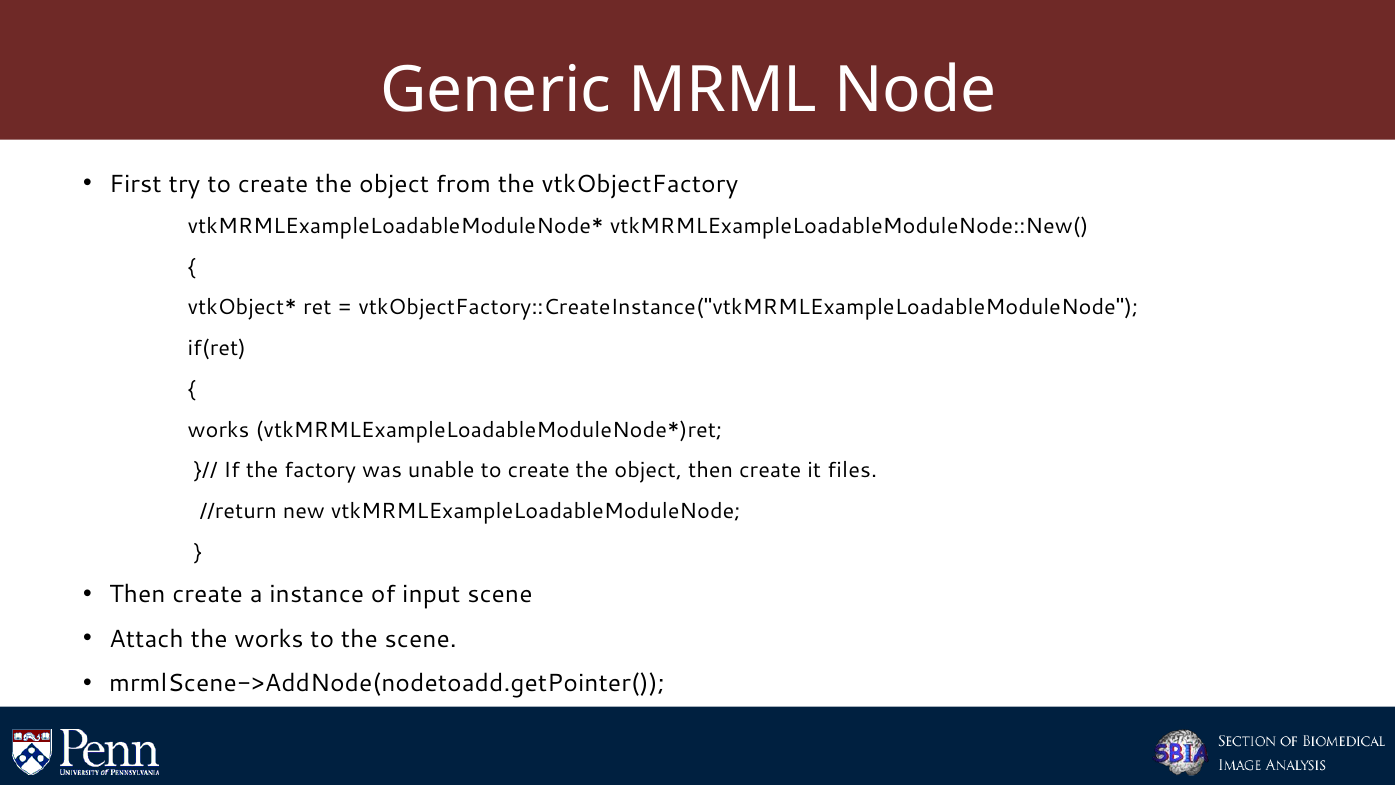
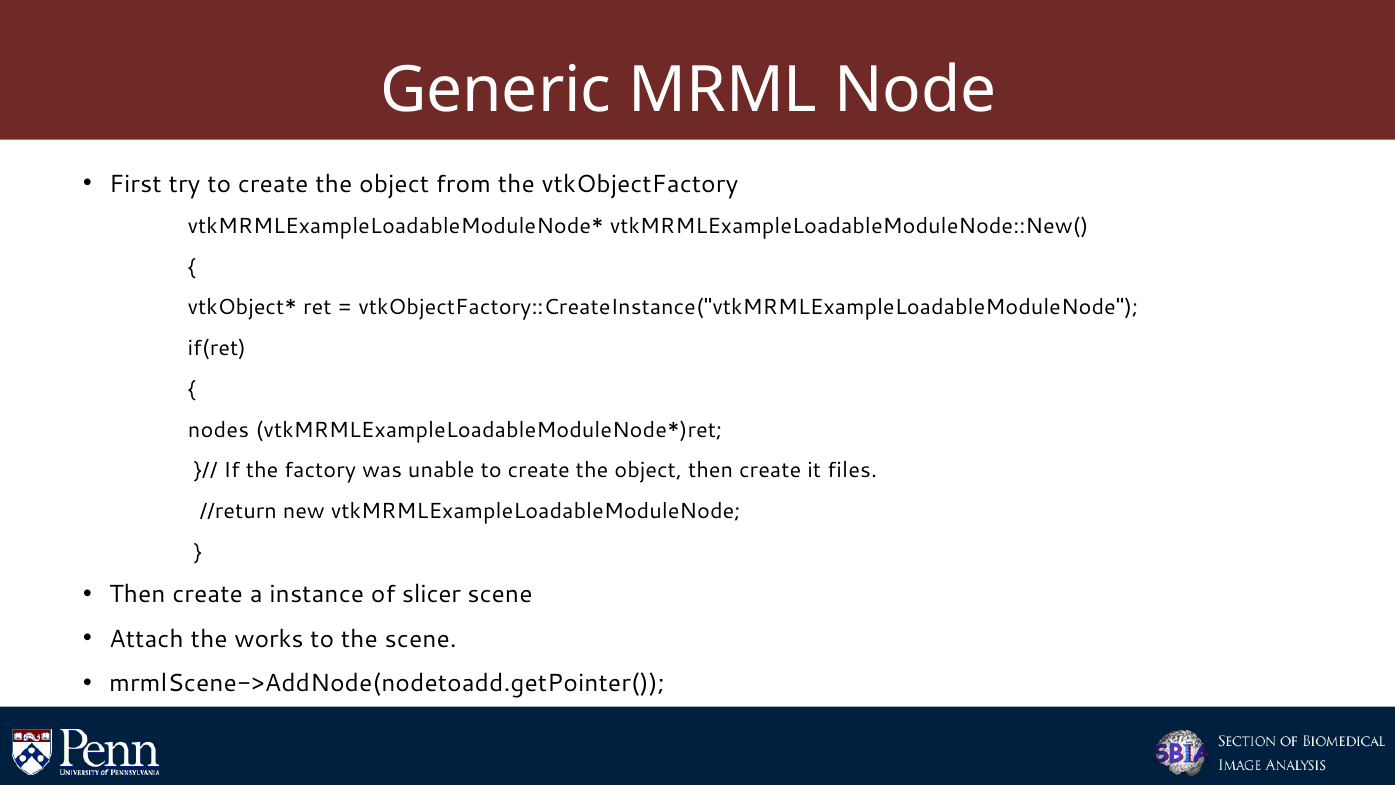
works: works -> nodes (219, 430)
input: input -> slicer (432, 594)
